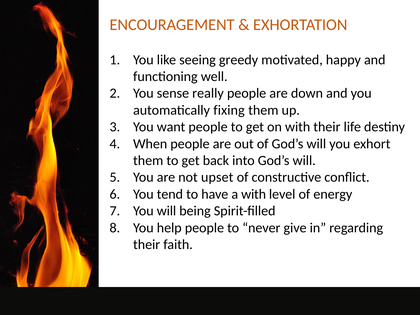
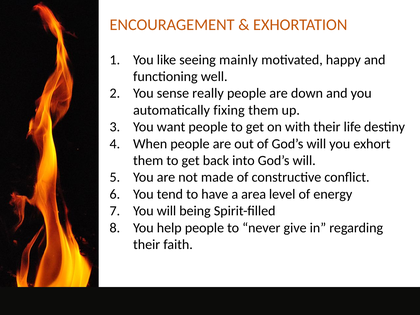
greedy: greedy -> mainly (238, 60)
upset: upset -> made (217, 177)
a with: with -> area (254, 194)
